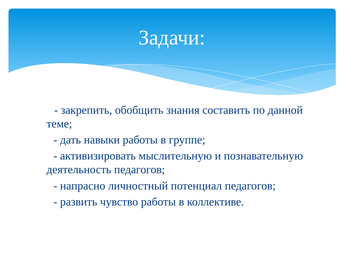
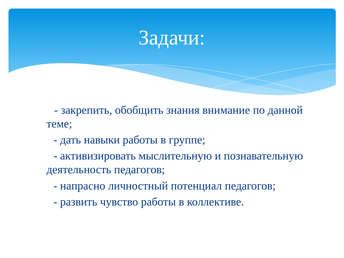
составить: составить -> внимание (226, 110)
